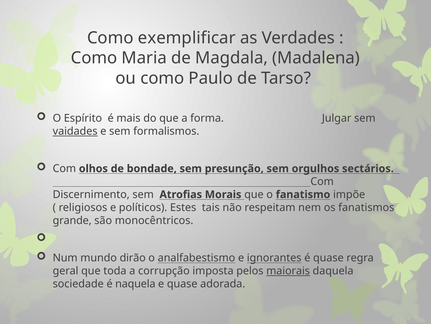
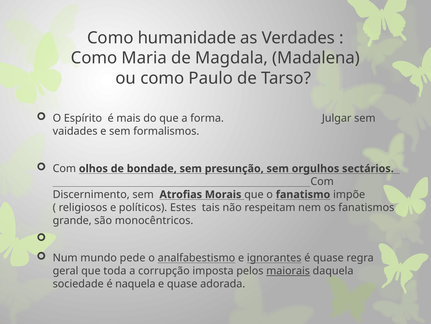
exemplificar: exemplificar -> humanidade (187, 38)
vaidades underline: present -> none (75, 131)
dirão: dirão -> pede (133, 257)
